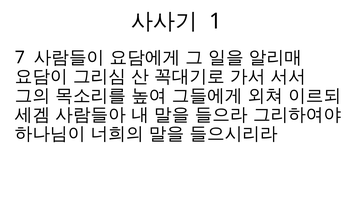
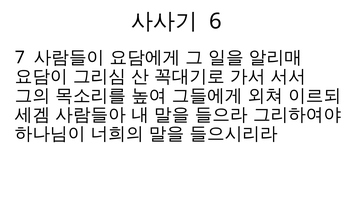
1: 1 -> 6 (216, 21)
